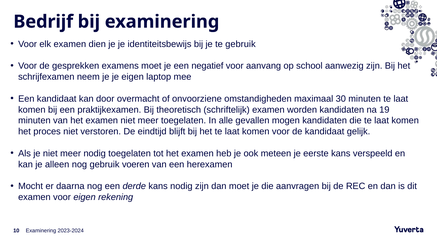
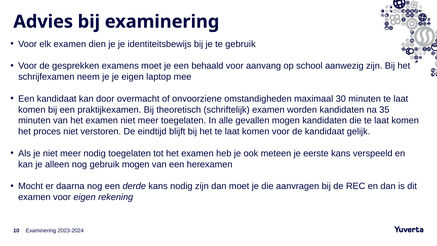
Bedrijf: Bedrijf -> Advies (43, 22)
negatief: negatief -> behaald (207, 66)
19: 19 -> 35 (384, 110)
gebruik voeren: voeren -> mogen (136, 164)
